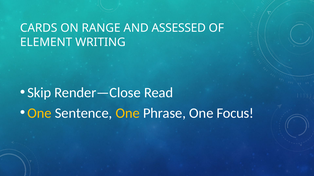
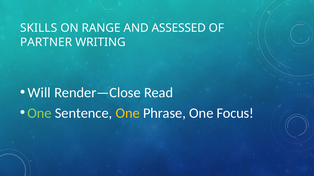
CARDS: CARDS -> SKILLS (39, 28)
ELEMENT: ELEMENT -> PARTNER (46, 42)
Skip: Skip -> Will (39, 93)
One colour: yellow -> light green (39, 113)
